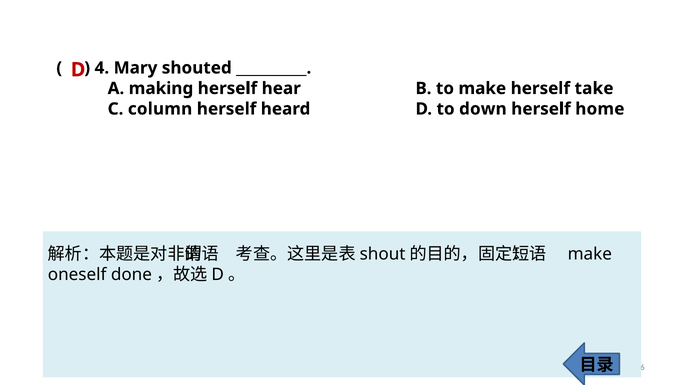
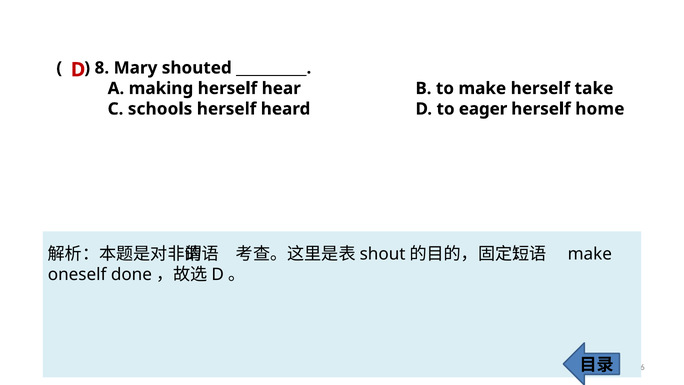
4: 4 -> 8 (102, 68)
column: column -> schools (160, 109)
down: down -> eager (483, 109)
